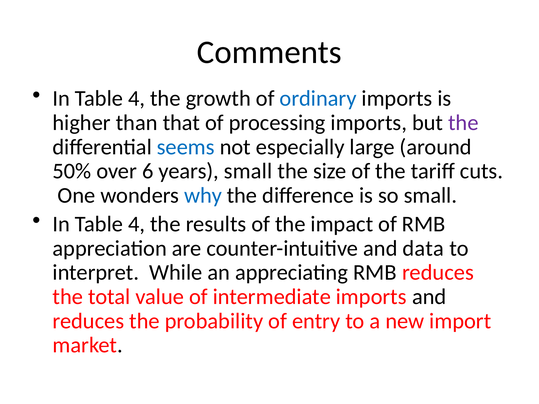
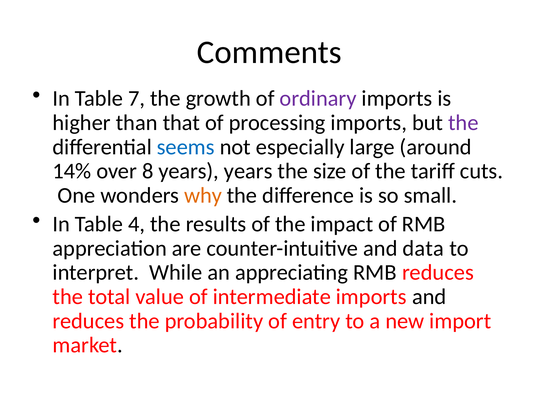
4: 4 -> 7 (137, 99)
ordinary colour: blue -> purple (318, 99)
50%: 50% -> 14% (72, 171)
6: 6 -> 8 (148, 171)
years small: small -> years (248, 171)
why colour: blue -> orange (203, 196)
